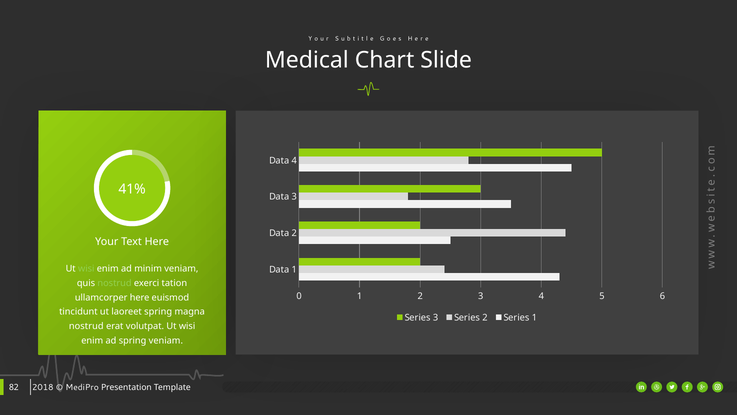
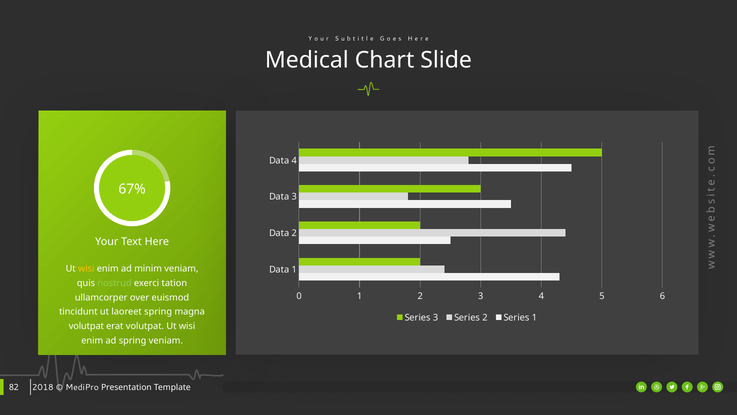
41%: 41% -> 67% (132, 189)
wisi colour: light green -> yellow (86, 269)
ullamcorper here: here -> over (140, 297)
nostrud: nostrud -> volutpat (86, 326)
